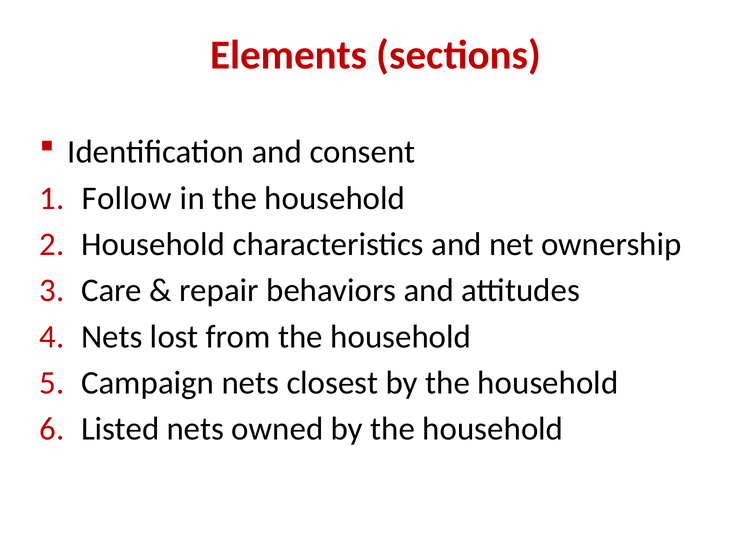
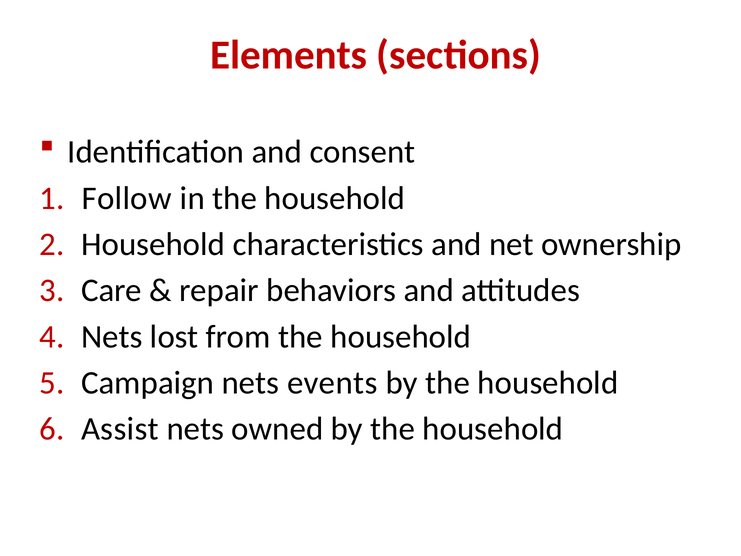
closest: closest -> events (332, 383)
Listed: Listed -> Assist (120, 429)
